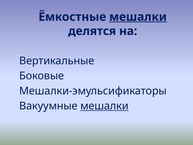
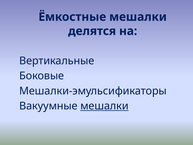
мешалки underline: present -> none (138, 17)
